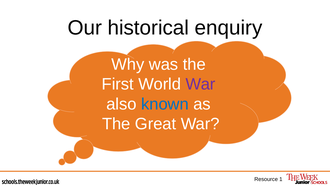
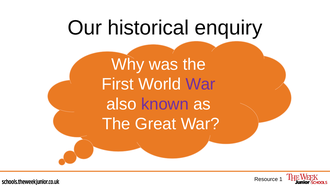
known colour: blue -> purple (165, 104)
